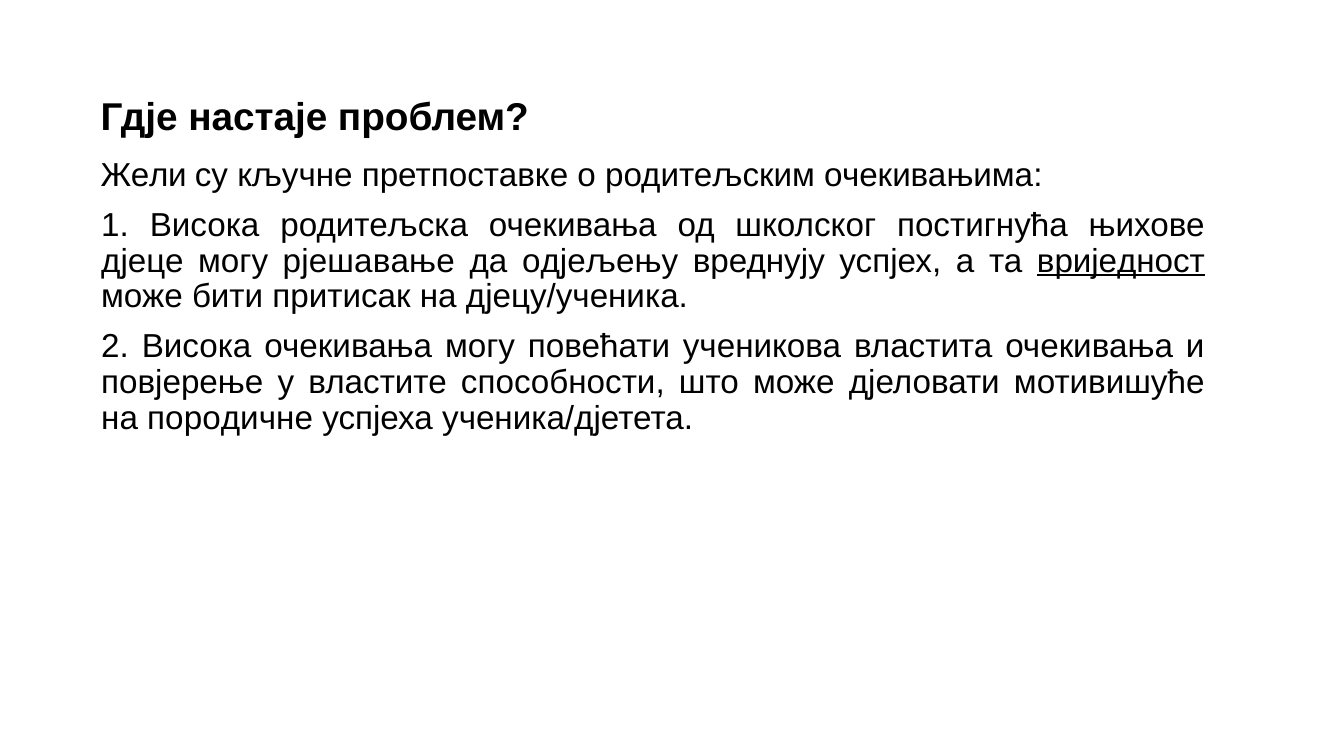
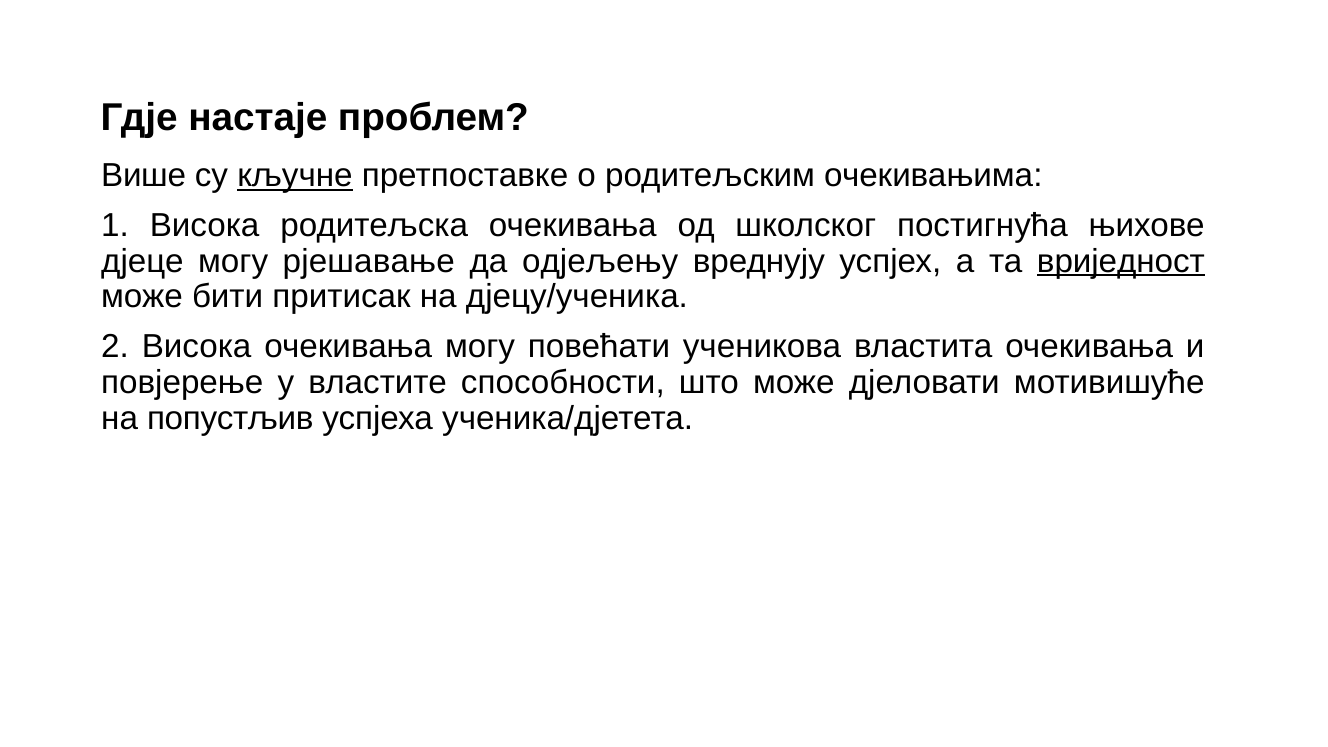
Жели: Жели -> Више (144, 176)
кључне underline: none -> present (295, 176)
породичне: породичне -> попустљив (230, 418)
